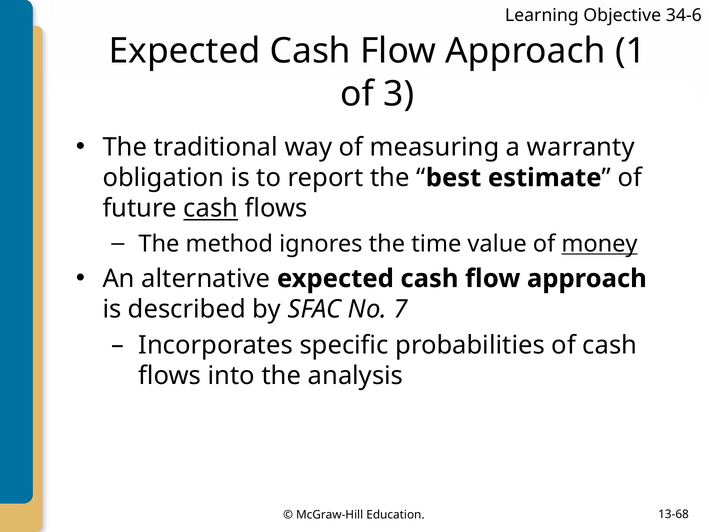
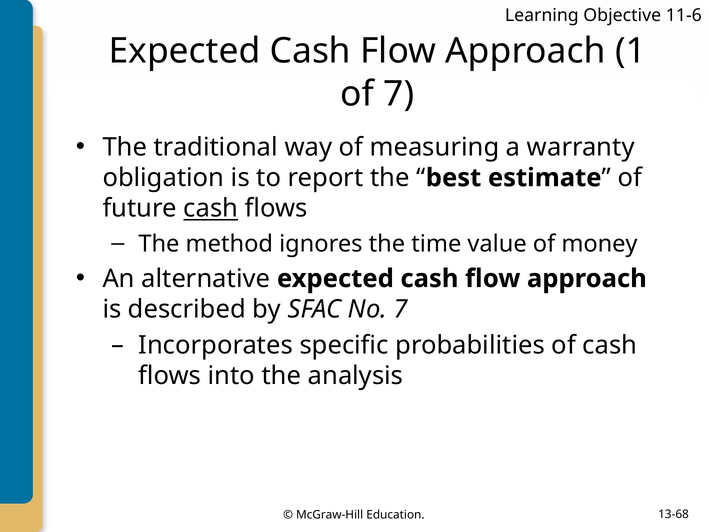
34-6: 34-6 -> 11-6 (684, 15)
of 3: 3 -> 7 (399, 94)
money underline: present -> none (599, 244)
